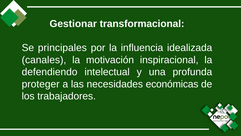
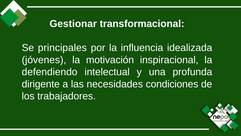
canales: canales -> jóvenes (44, 60)
proteger: proteger -> dirigente (41, 84)
económicas: económicas -> condiciones (172, 84)
